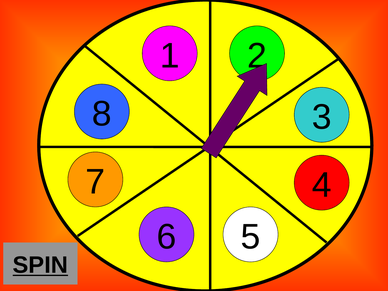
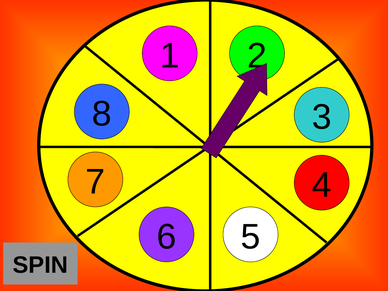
SPIN underline: present -> none (40, 265)
